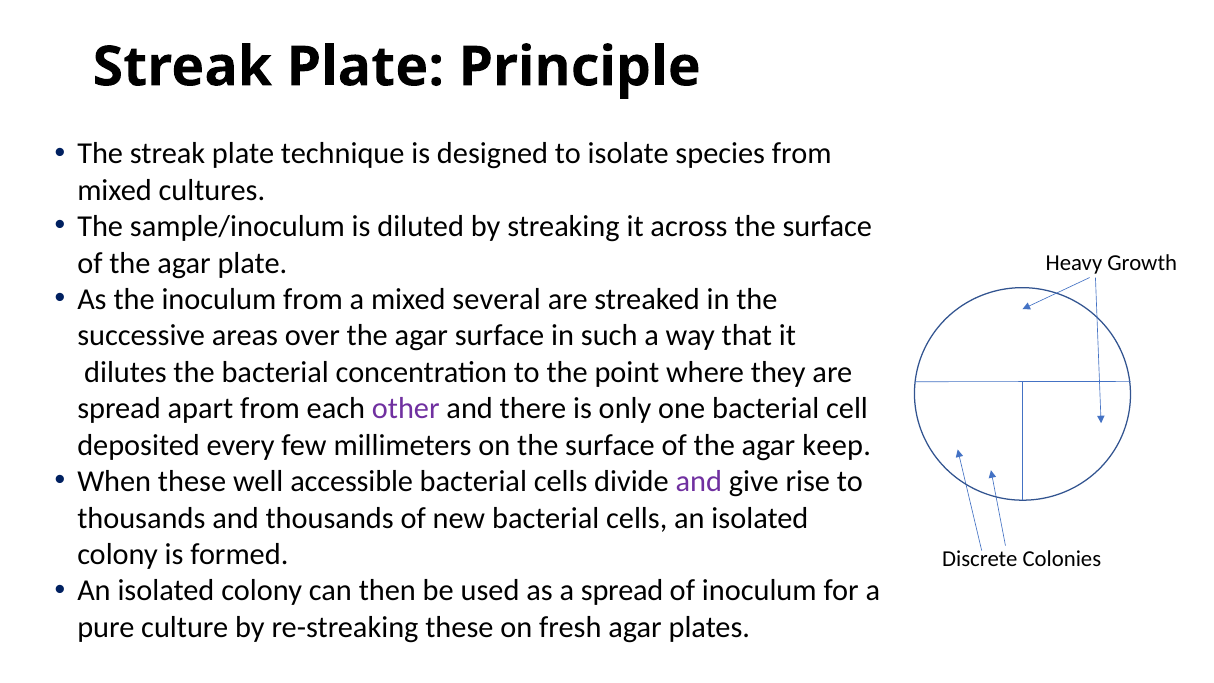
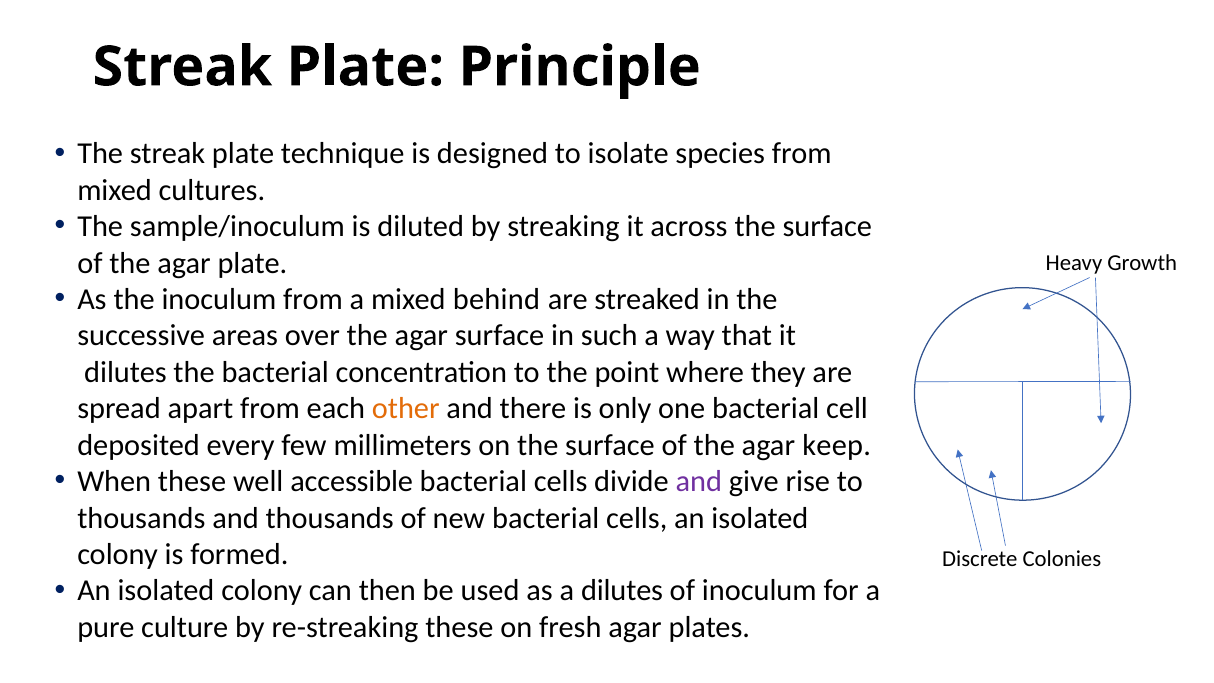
several: several -> behind (496, 299)
other colour: purple -> orange (406, 409)
a spread: spread -> dilutes (622, 591)
